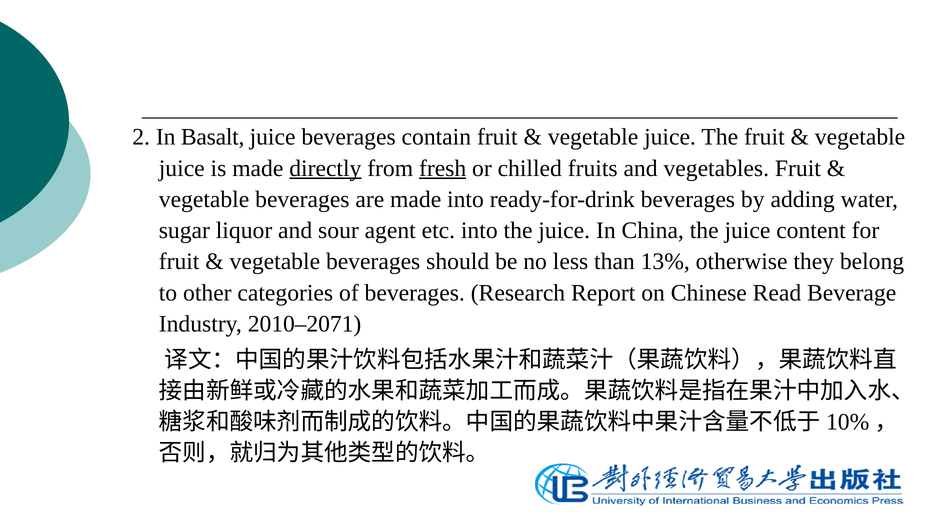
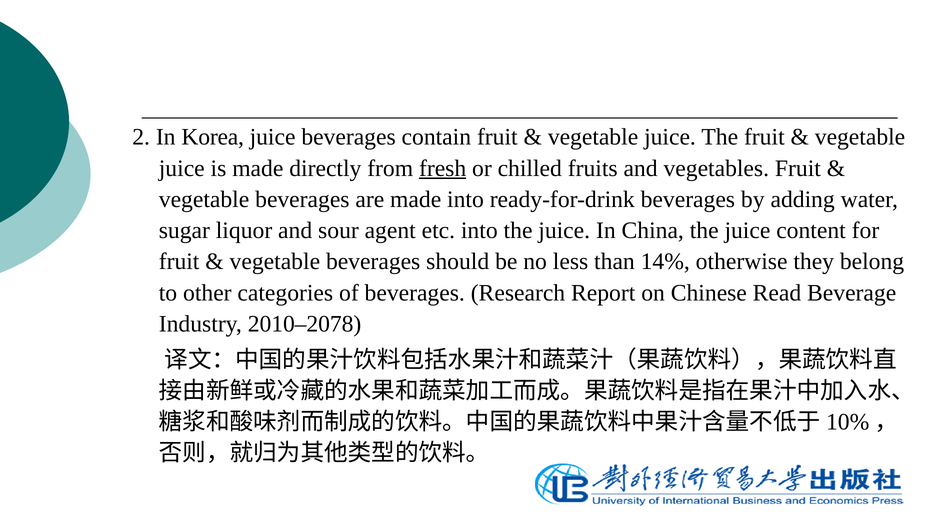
Basalt: Basalt -> Korea (213, 137)
directly underline: present -> none (325, 168)
13%: 13% -> 14% (665, 262)
2010–2071: 2010–2071 -> 2010–2078 (305, 324)
